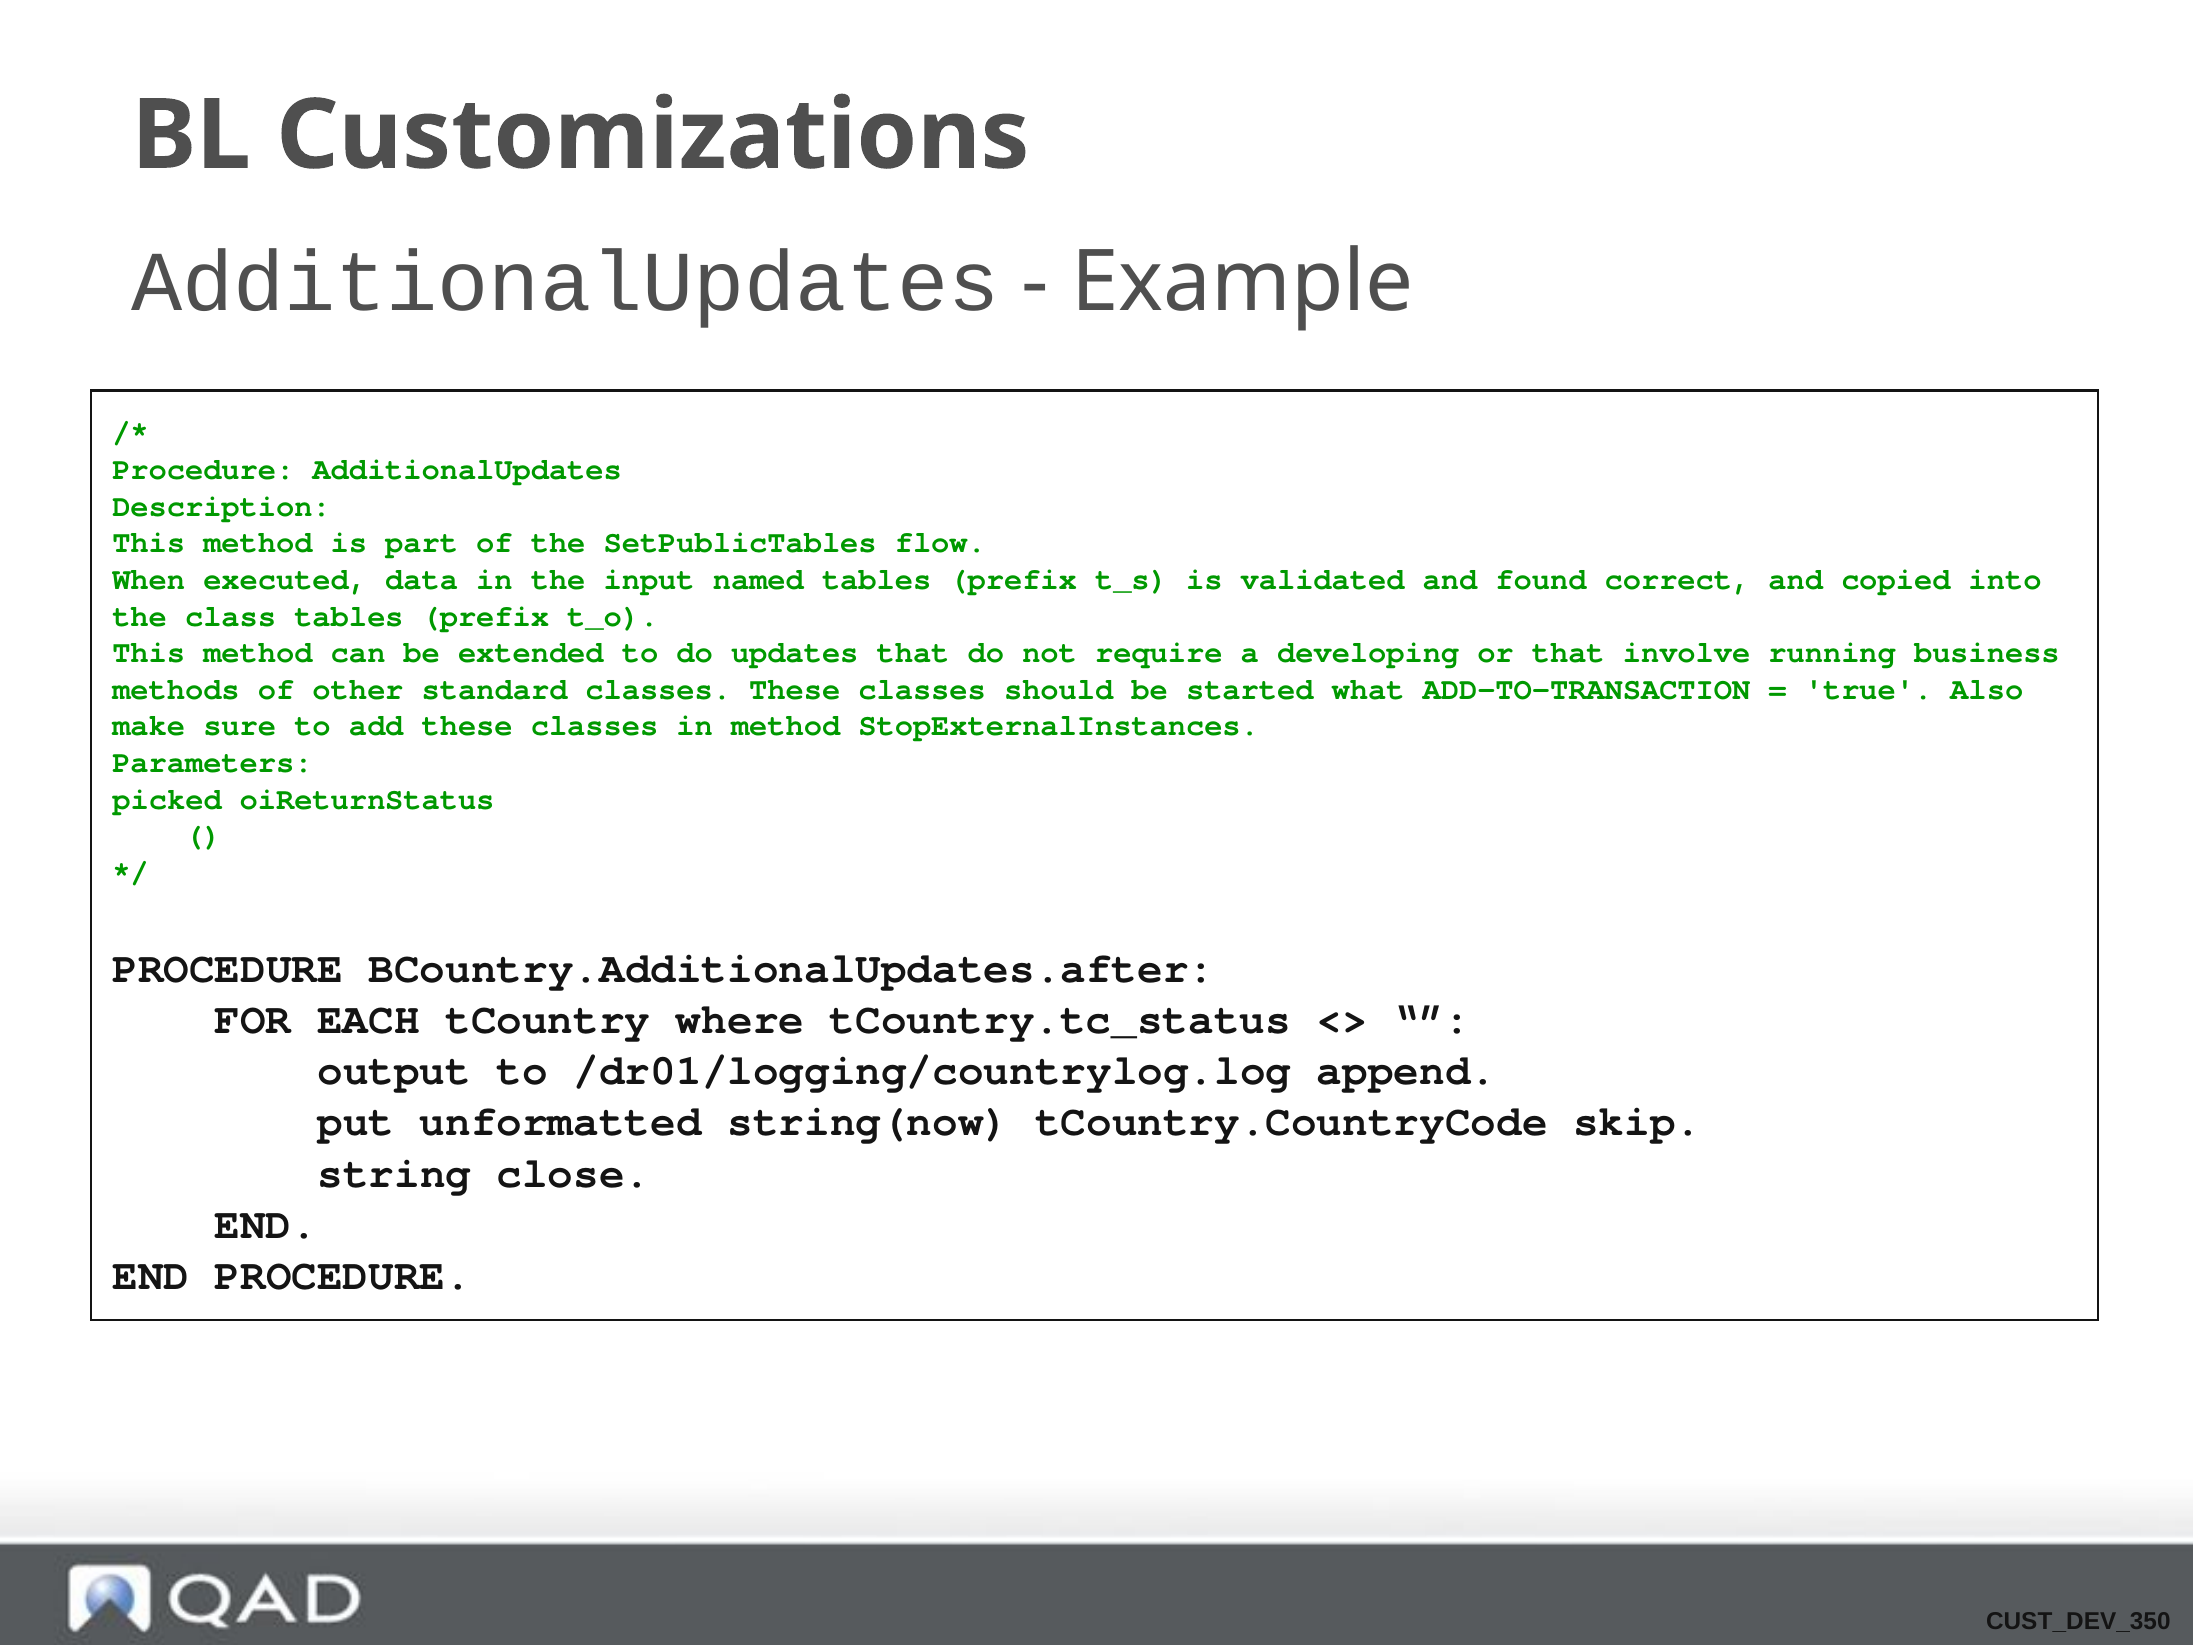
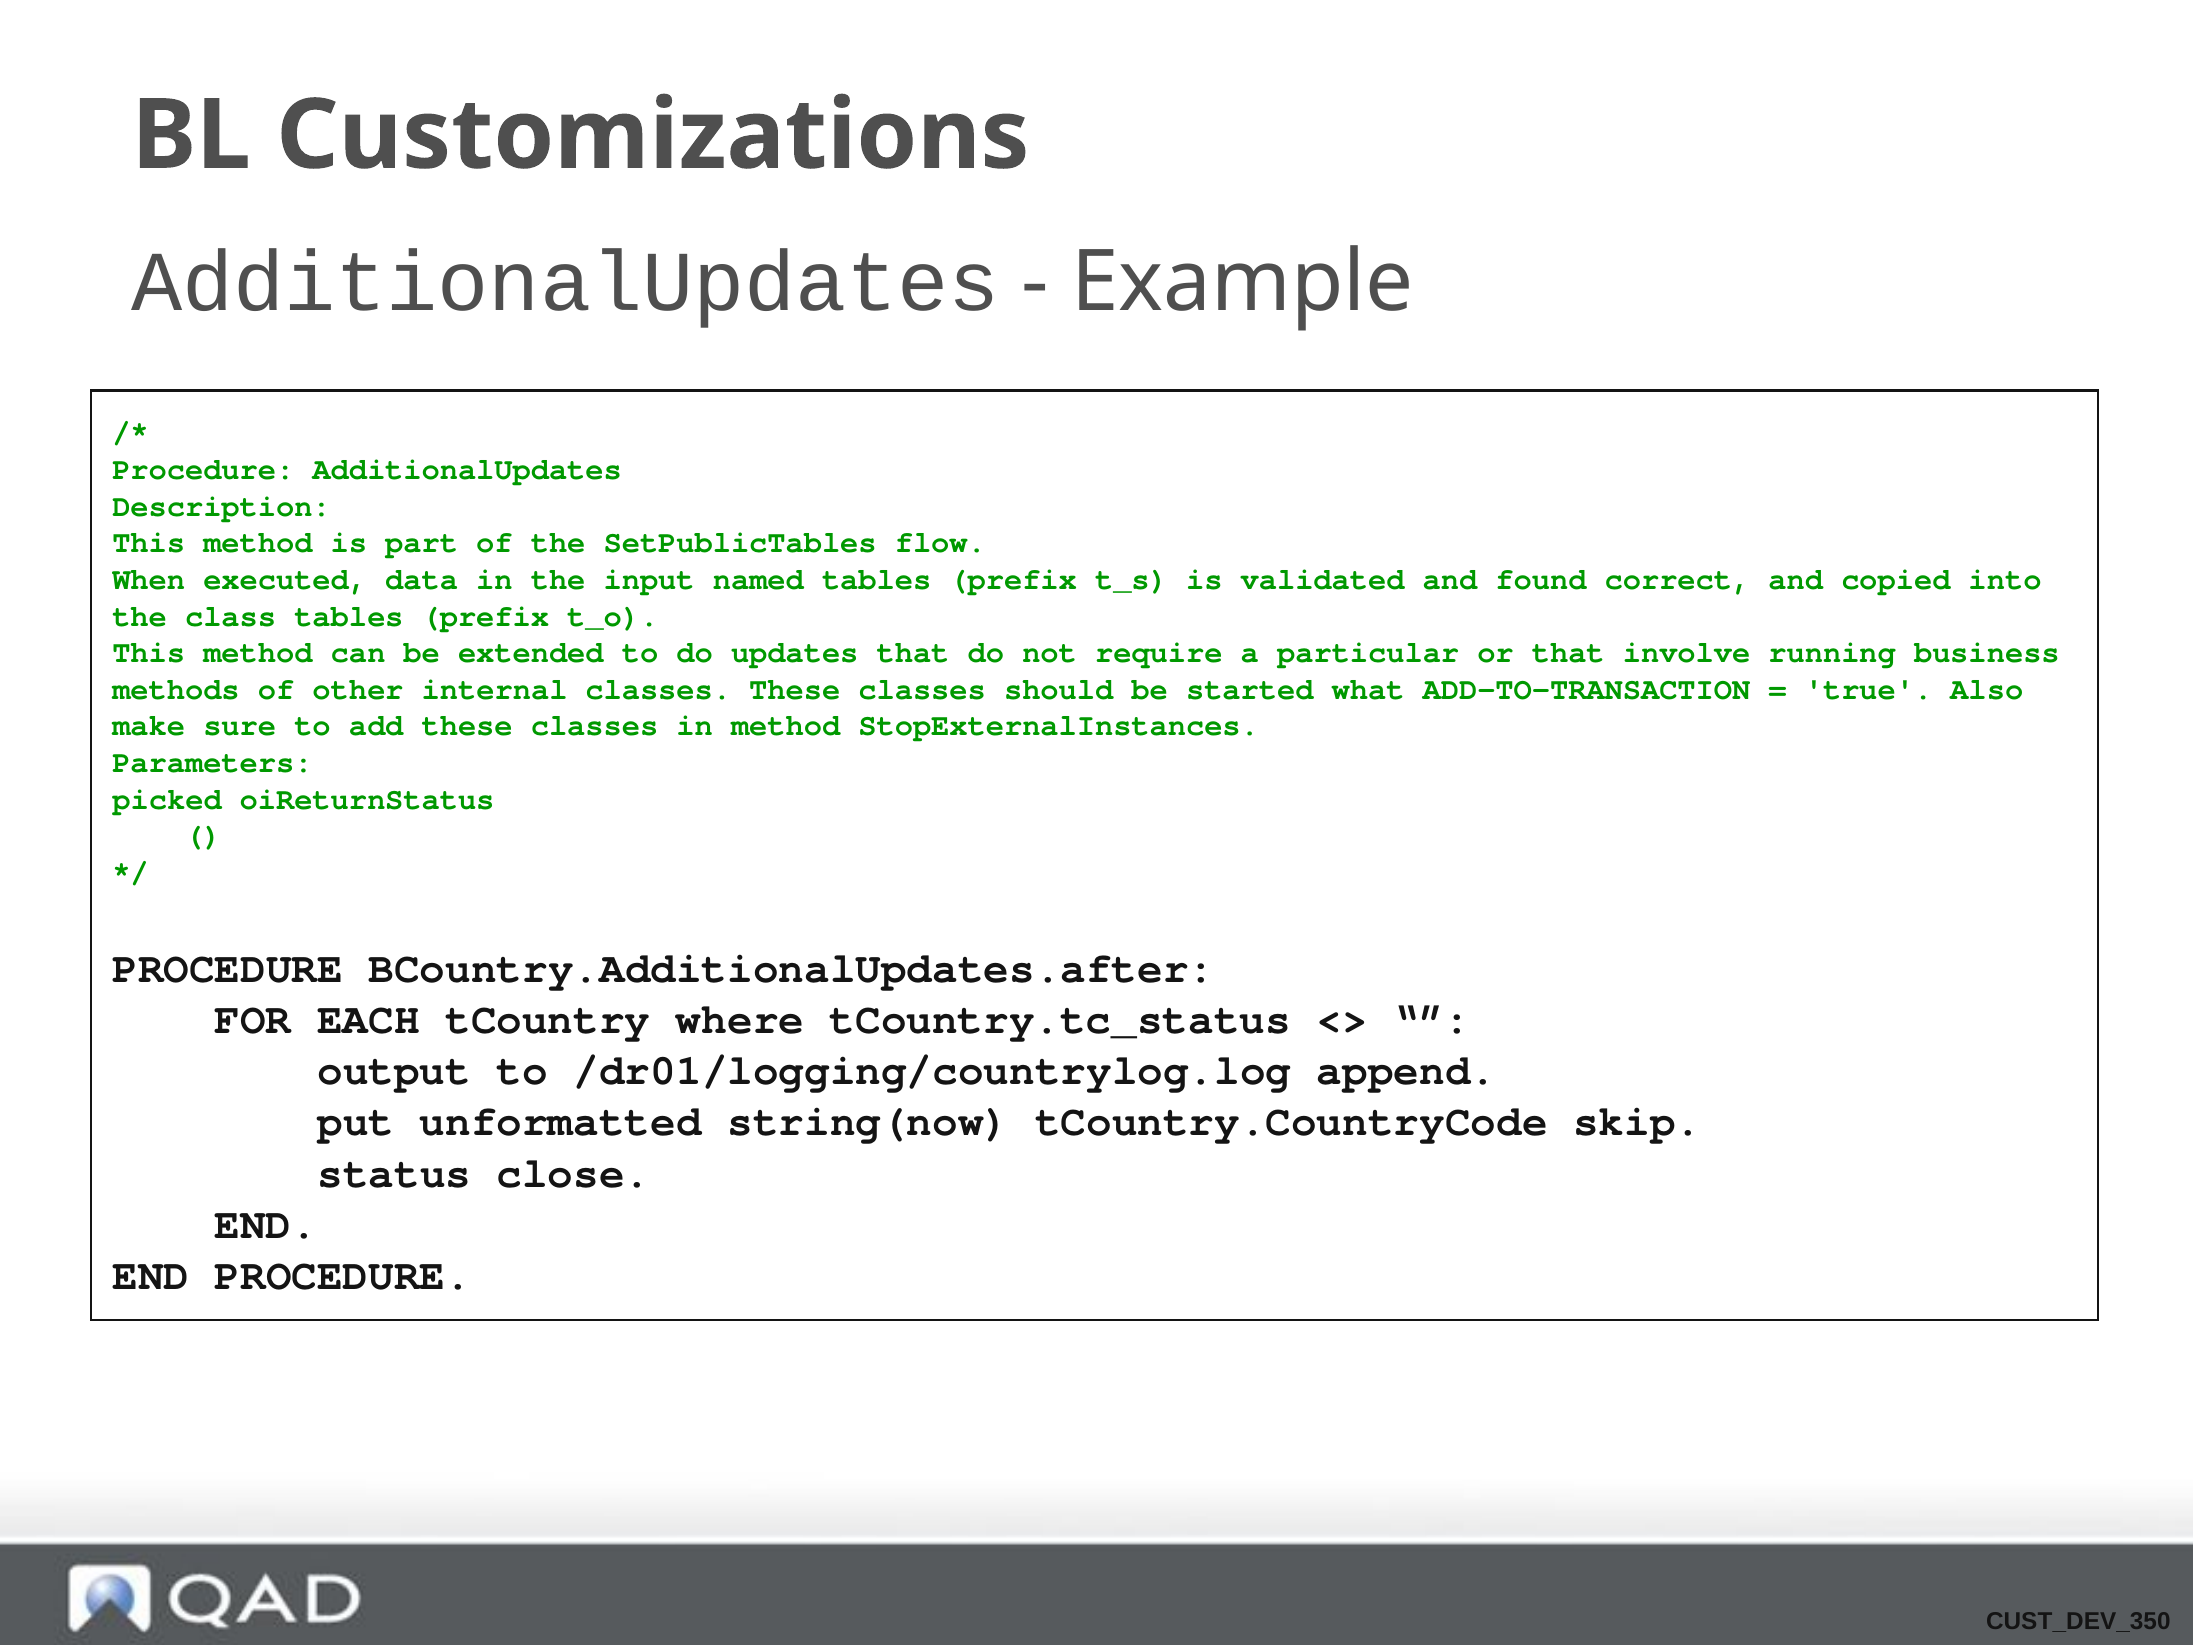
developing: developing -> particular (1368, 653)
standard: standard -> internal (495, 689)
string: string -> status (394, 1173)
